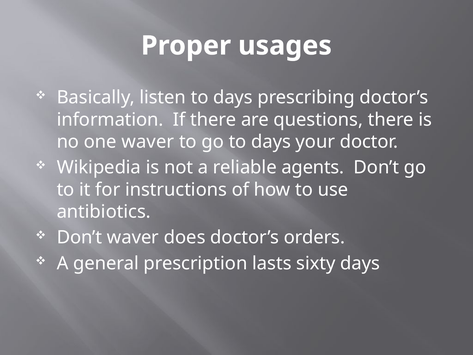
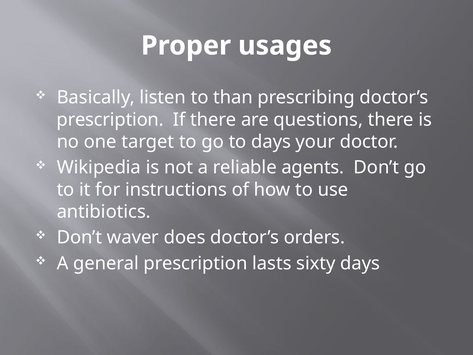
listen to days: days -> than (233, 97)
information: information -> prescription (110, 120)
one waver: waver -> target (148, 142)
